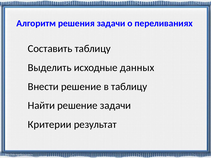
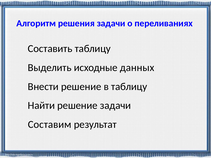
Критерии: Критерии -> Составим (50, 125)
